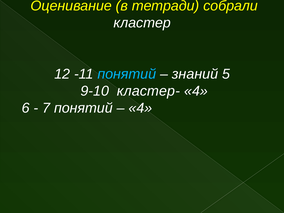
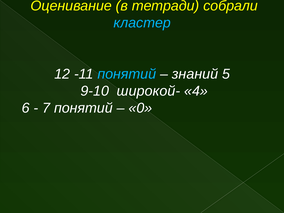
кластер colour: white -> light blue (142, 23)
кластер-: кластер- -> широкой- (148, 91)
4: 4 -> 0 (140, 108)
